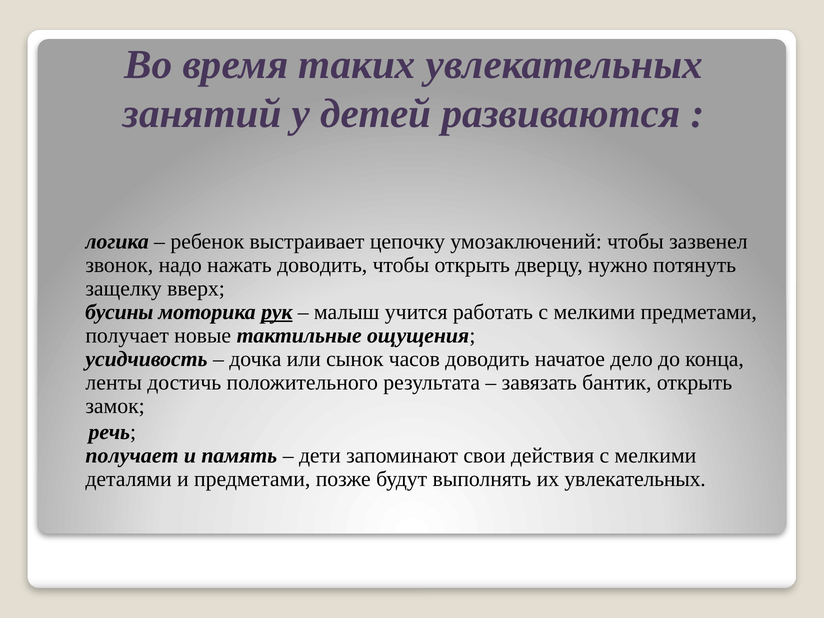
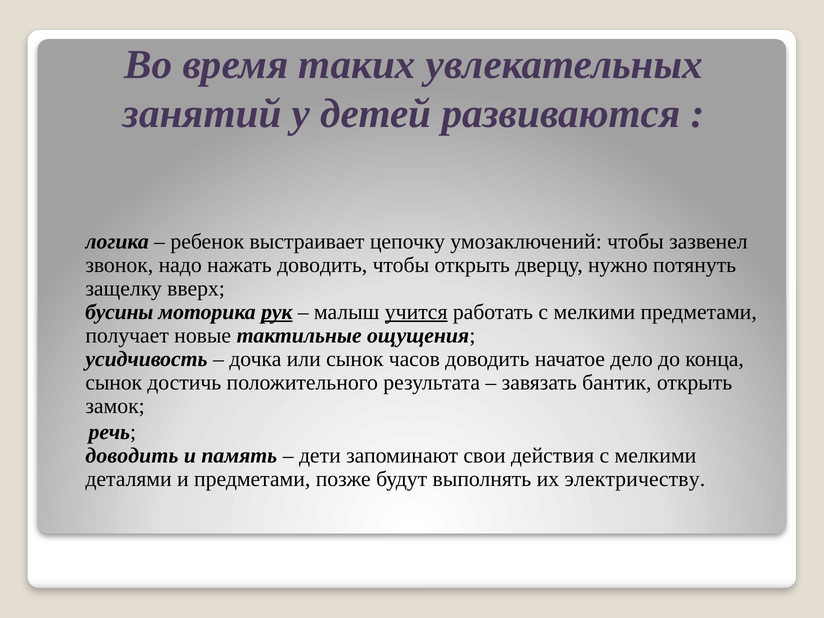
учится underline: none -> present (416, 312)
ленты: ленты -> сынок (114, 382)
получает: получает -> доводить (132, 455)
их увлекательных: увлекательных -> электричеству (635, 479)
